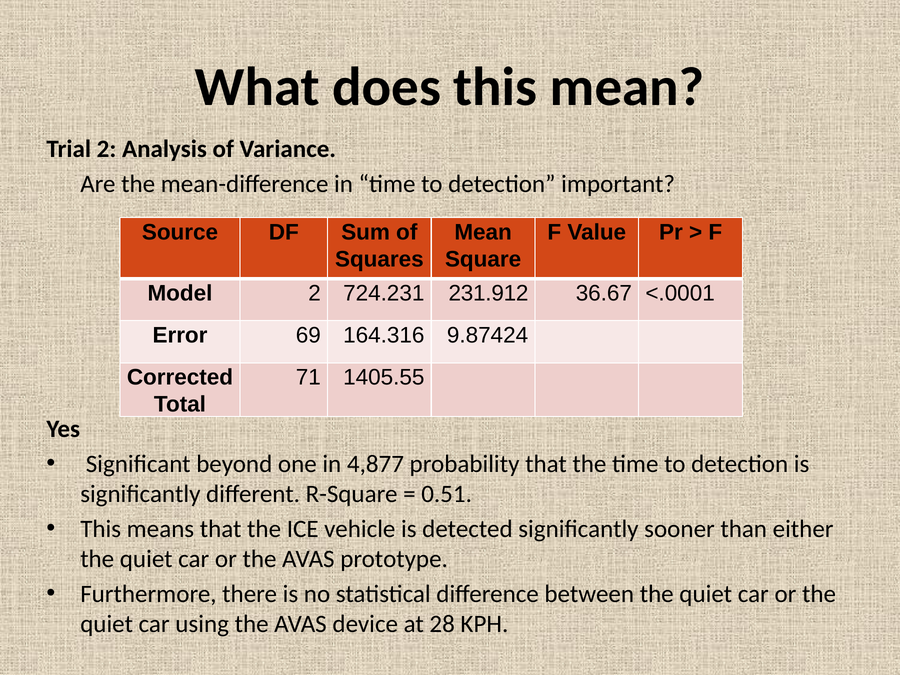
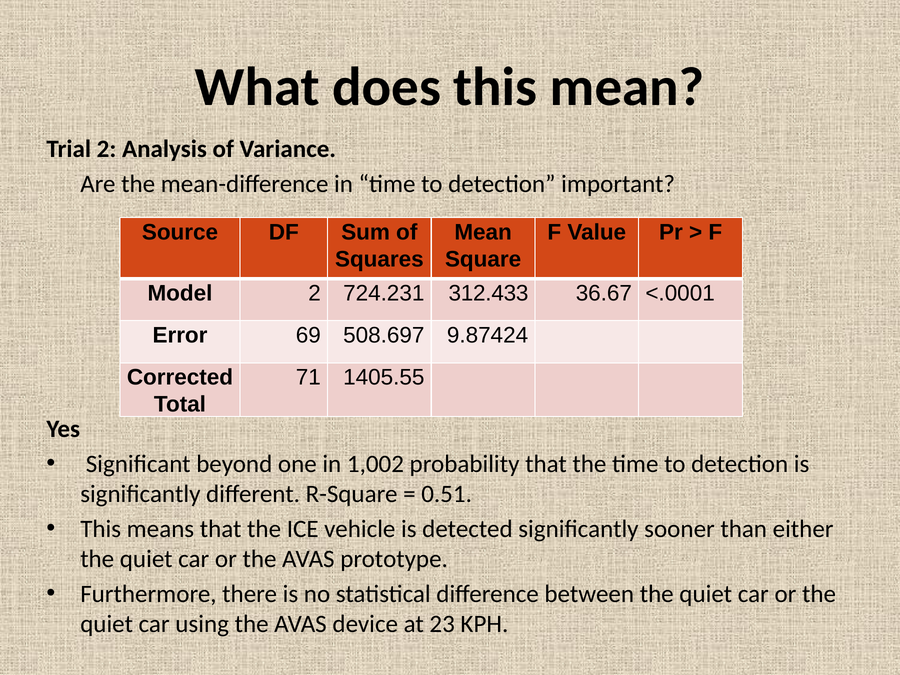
231.912: 231.912 -> 312.433 (488, 293)
164.316: 164.316 -> 508.697 (384, 335)
4,877: 4,877 -> 1,002 (375, 464)
28: 28 -> 23 (442, 624)
